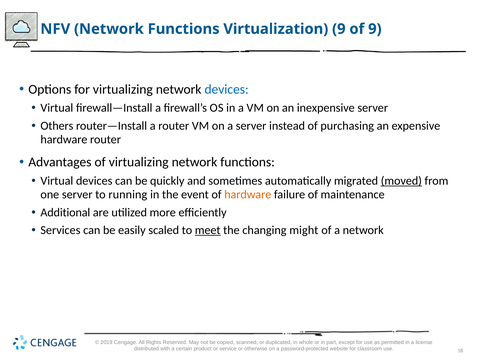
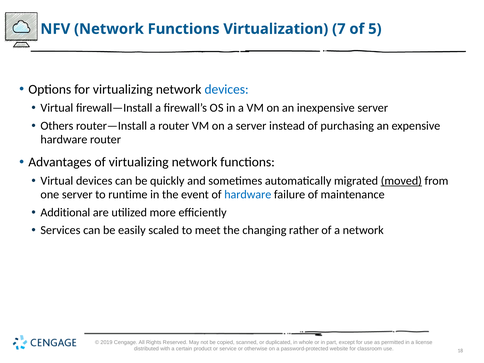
Virtualization 9: 9 -> 7 (339, 29)
of 9: 9 -> 5 (375, 29)
running: running -> runtime (128, 195)
hardware colour: orange -> blue (248, 195)
meet underline: present -> none (208, 230)
might: might -> rather (304, 230)
